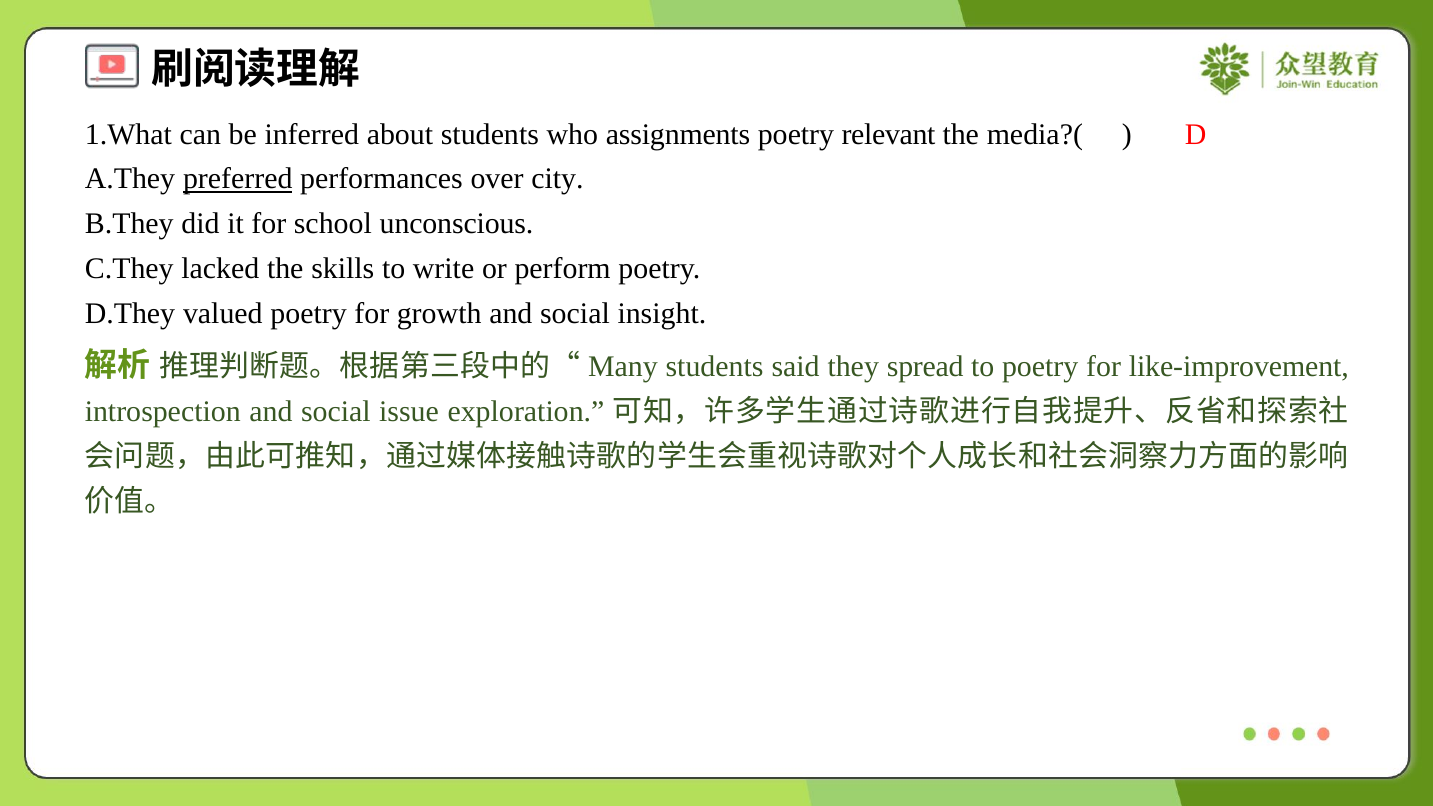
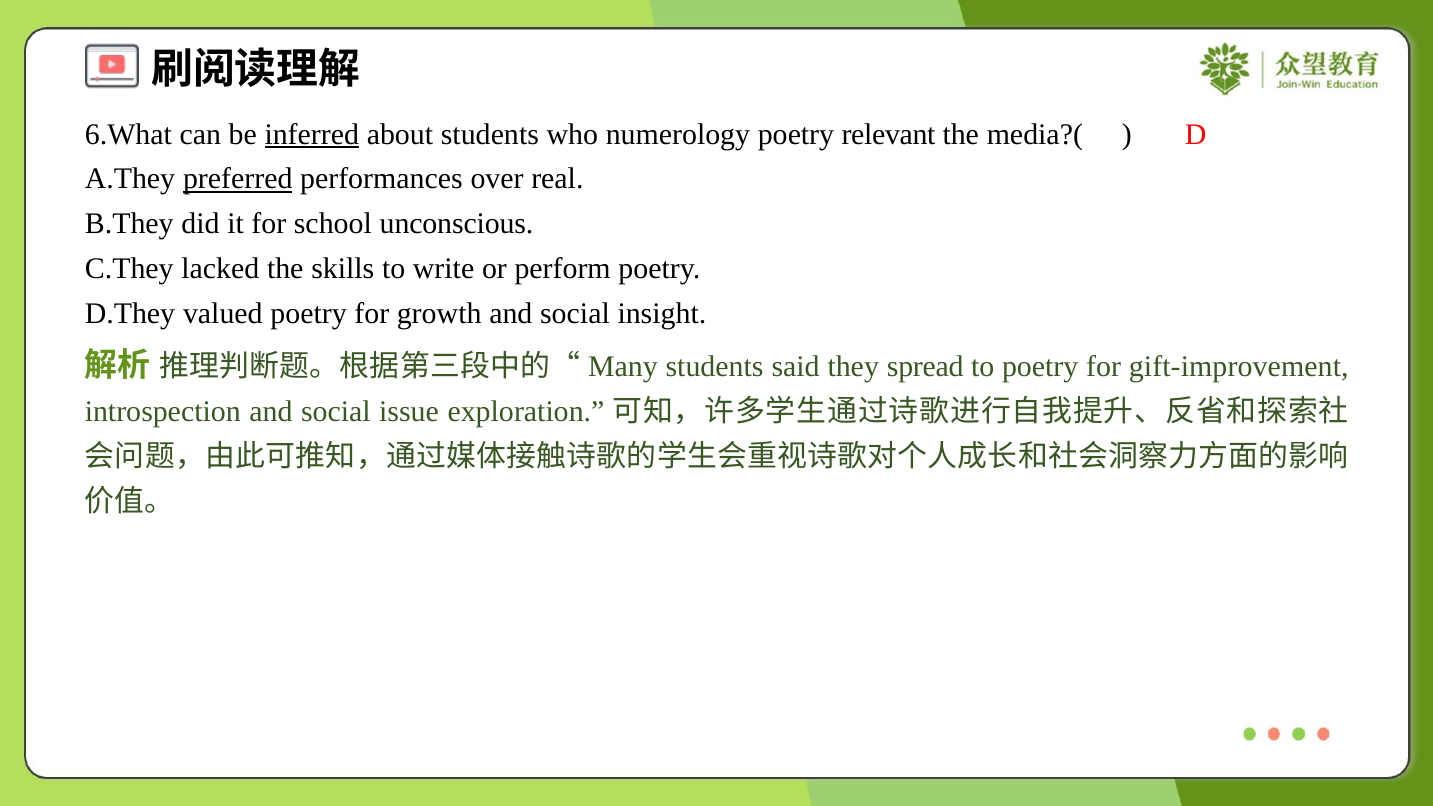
1.What: 1.What -> 6.What (128, 134)
inferred underline: none -> present (312, 134)
assignments: assignments -> numerology (678, 134)
city: city -> real (557, 179)
like-improvement: like-improvement -> gift-improvement (1239, 367)
